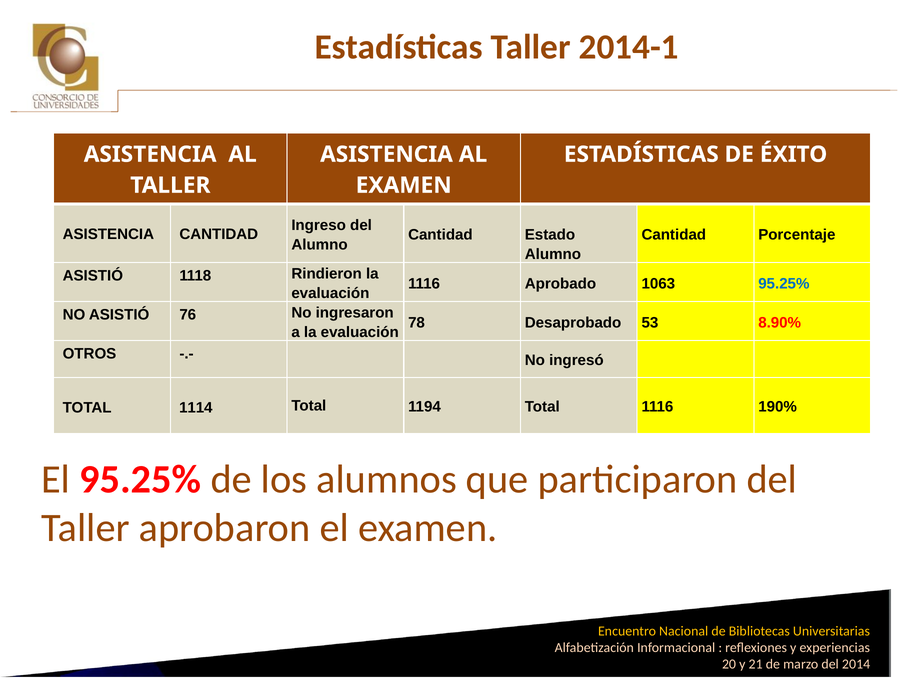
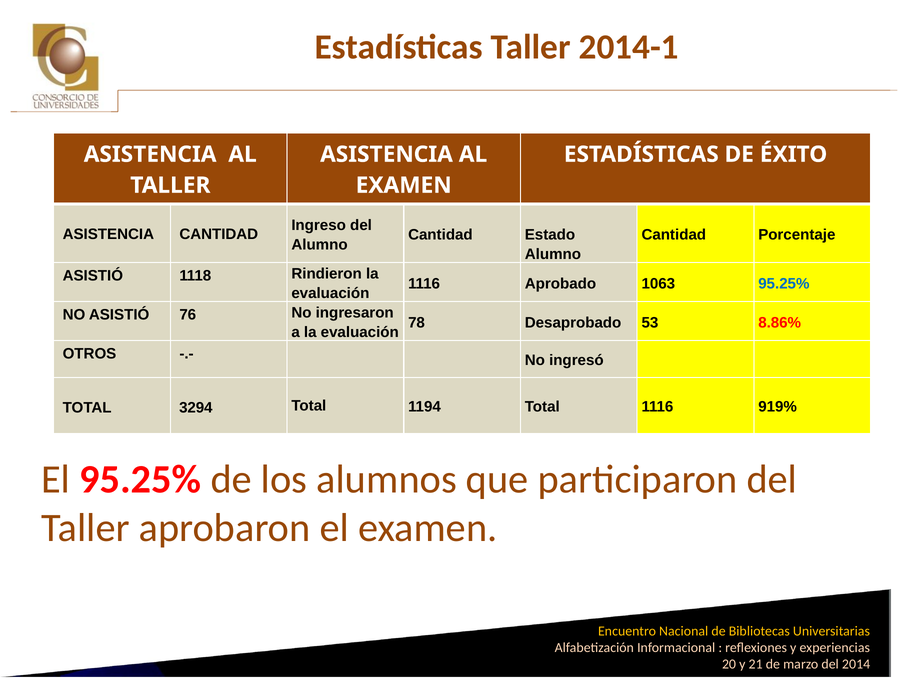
8.90%: 8.90% -> 8.86% (780, 323)
1114: 1114 -> 3294 (196, 408)
190%: 190% -> 919% (778, 407)
